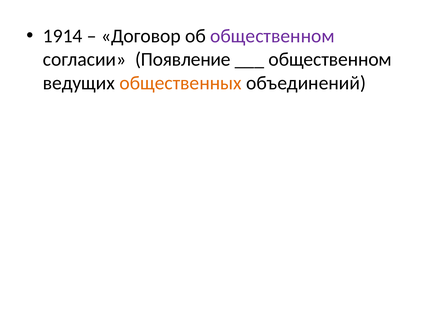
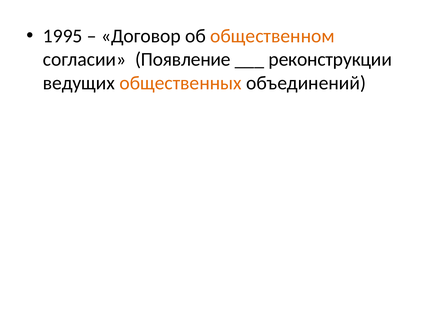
1914: 1914 -> 1995 (63, 36)
общественном colour: purple -> orange (272, 36)
общественном: общественном -> реконструкции (330, 59)
